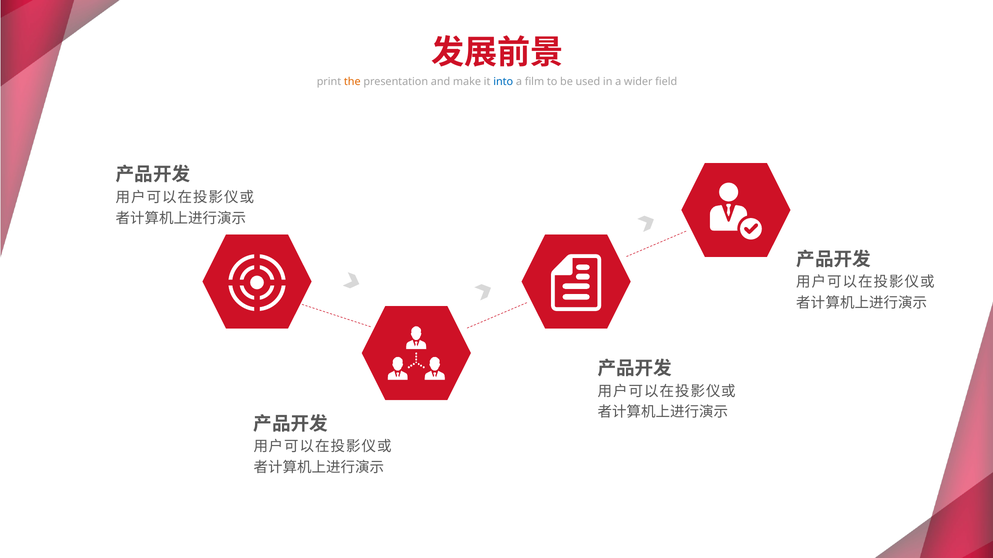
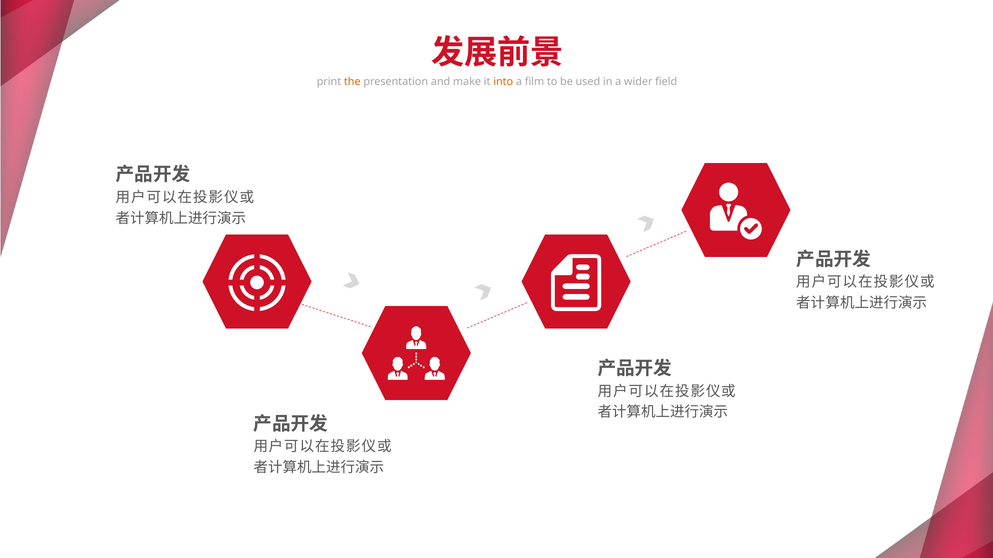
into colour: blue -> orange (503, 82)
